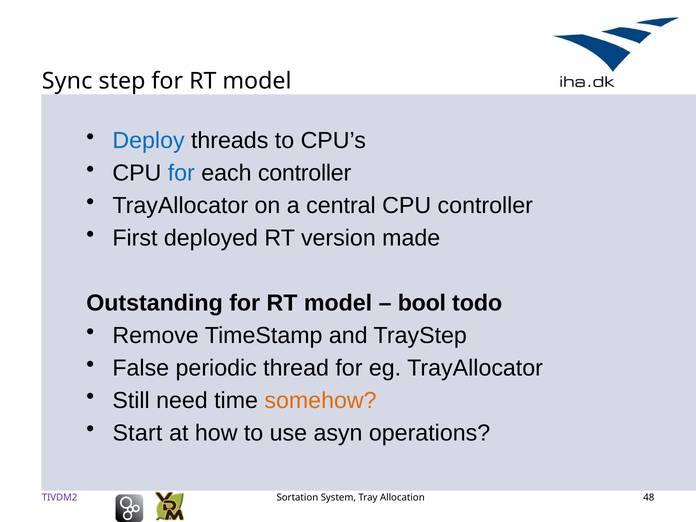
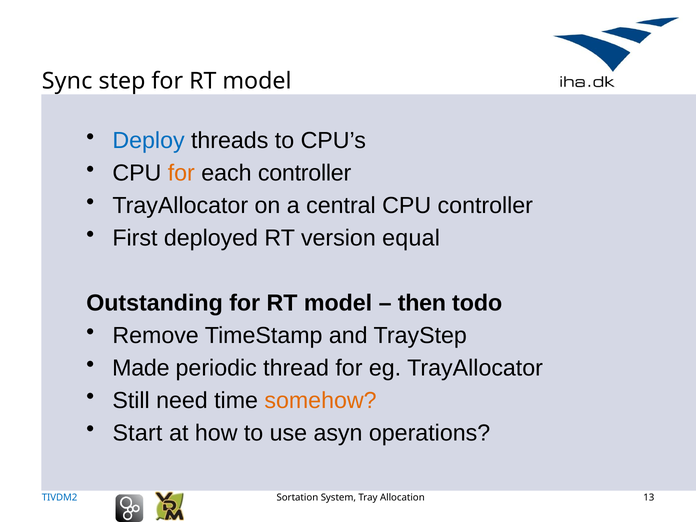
for colour: blue -> orange (181, 173)
made: made -> equal (411, 238)
bool: bool -> then (422, 303)
False: False -> Made (141, 368)
TIVDM2 colour: purple -> blue (60, 498)
48: 48 -> 13 (649, 498)
